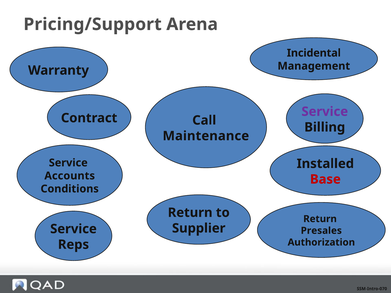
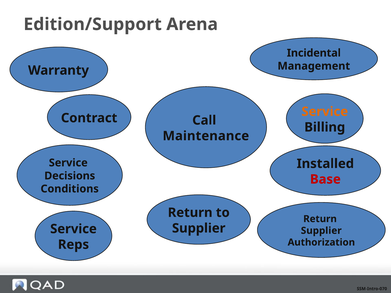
Pricing/Support: Pricing/Support -> Edition/Support (93, 24)
Service colour: purple -> orange (325, 112)
Accounts: Accounts -> Decisions (70, 176)
Presales: Presales -> Supplier (321, 231)
